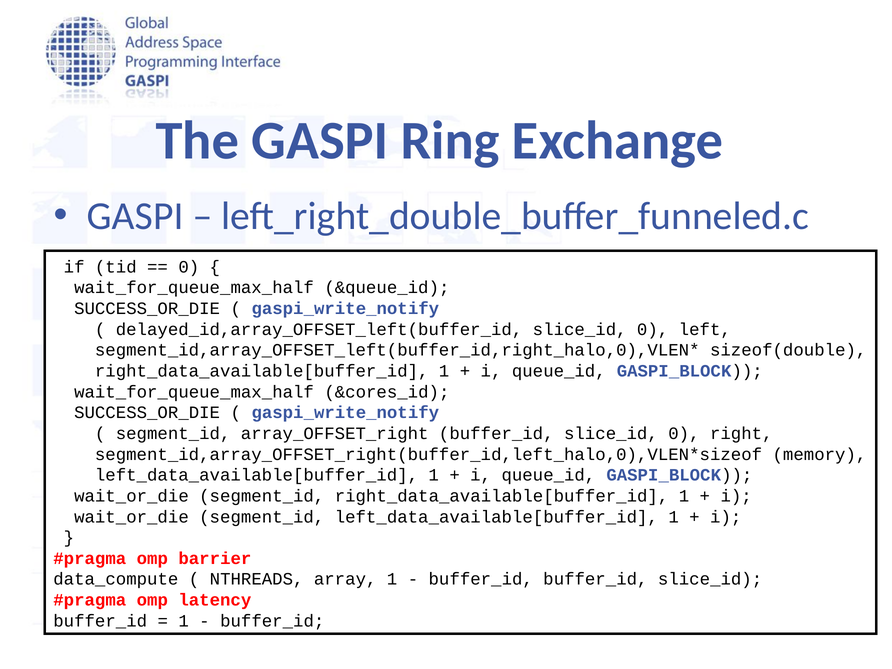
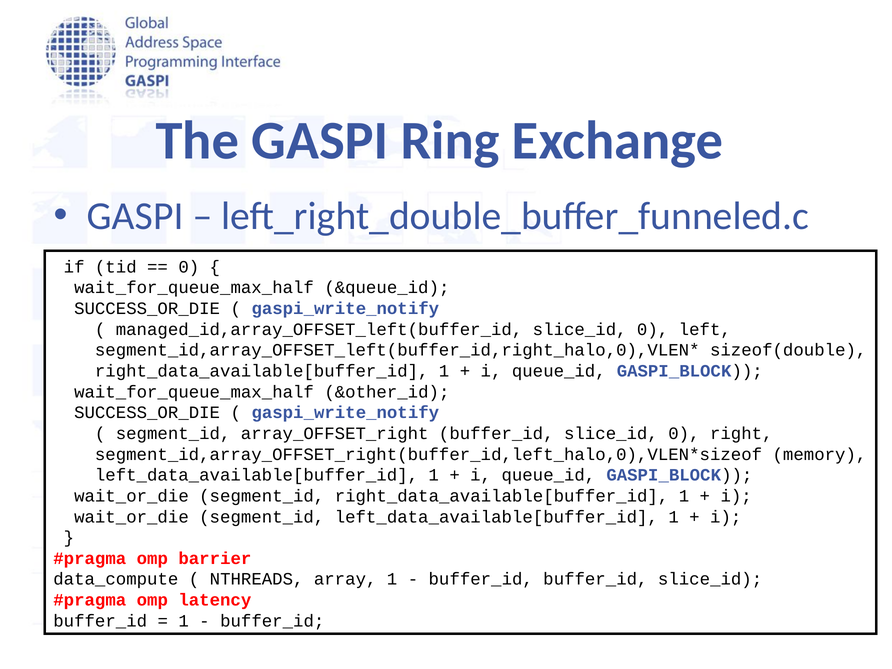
delayed_id,array_OFFSET_left(buffer_id: delayed_id,array_OFFSET_left(buffer_id -> managed_id,array_OFFSET_left(buffer_id (319, 329)
&cores_id: &cores_id -> &other_id (387, 392)
